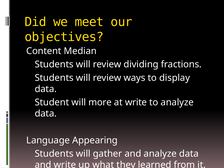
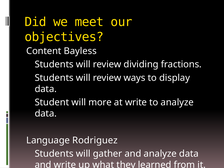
Median: Median -> Bayless (80, 51)
Appearing: Appearing -> Rodriguez (95, 140)
